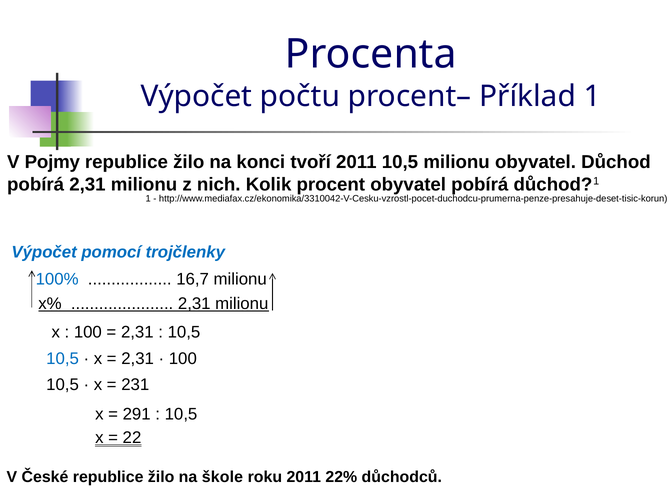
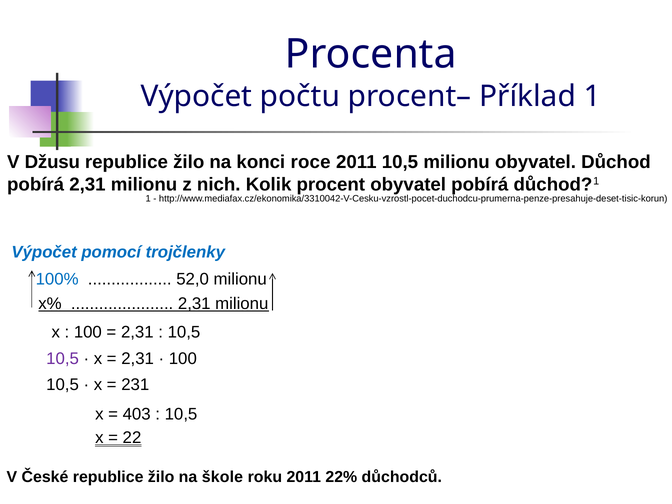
Pojmy: Pojmy -> Džusu (52, 162)
tvoří: tvoří -> roce (311, 162)
16,7: 16,7 -> 52,0 (193, 279)
10,5 colour: blue -> purple (63, 358)
291: 291 -> 403 (137, 414)
